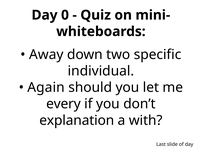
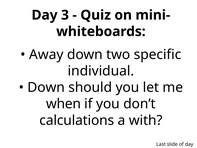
0: 0 -> 3 (65, 15)
Again: Again -> Down (46, 87)
every: every -> when (64, 104)
explanation: explanation -> calculations (77, 120)
